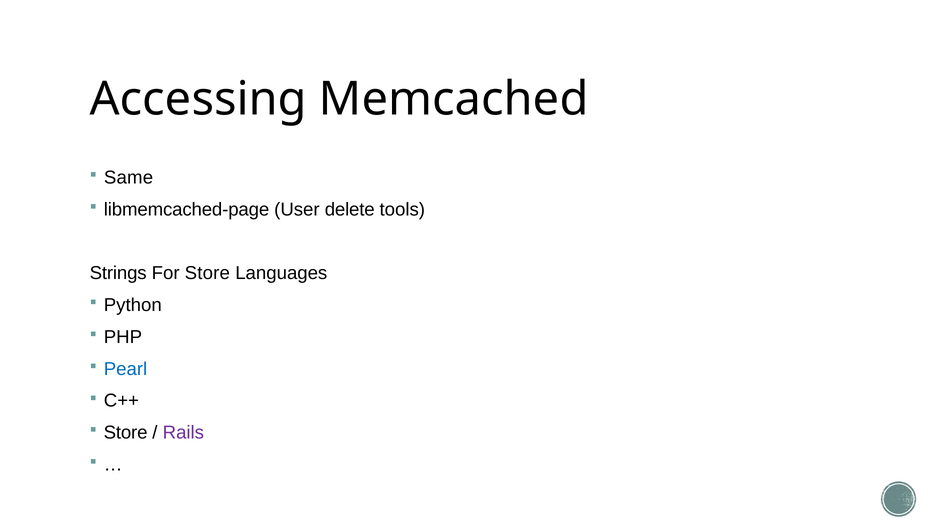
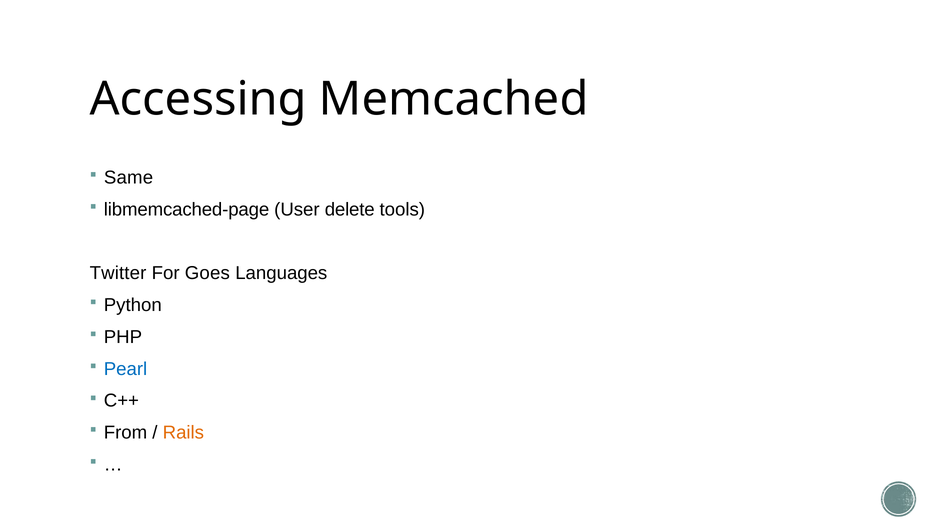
Strings: Strings -> Twitter (118, 273)
For Store: Store -> Goes (207, 273)
Store: Store -> From (126, 433)
Rails colour: purple -> orange (183, 433)
